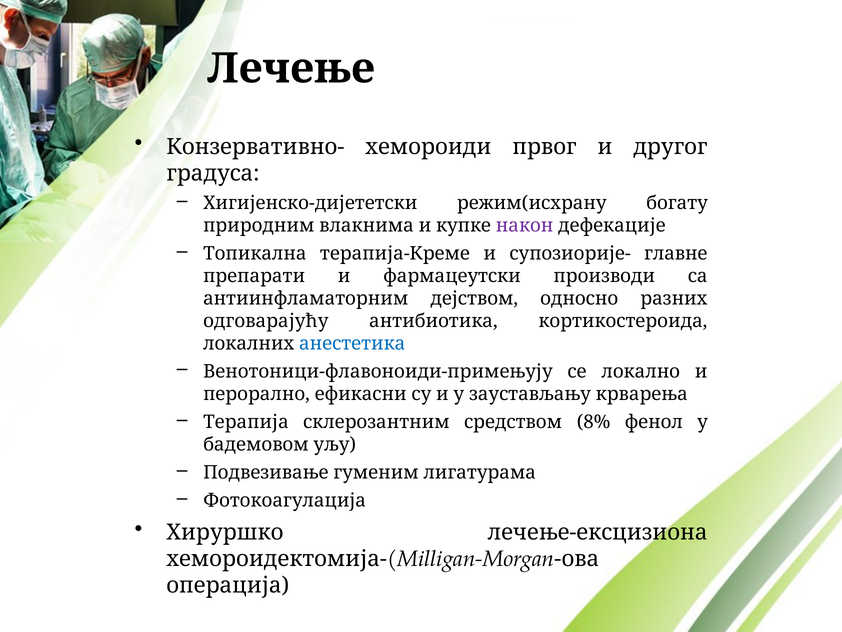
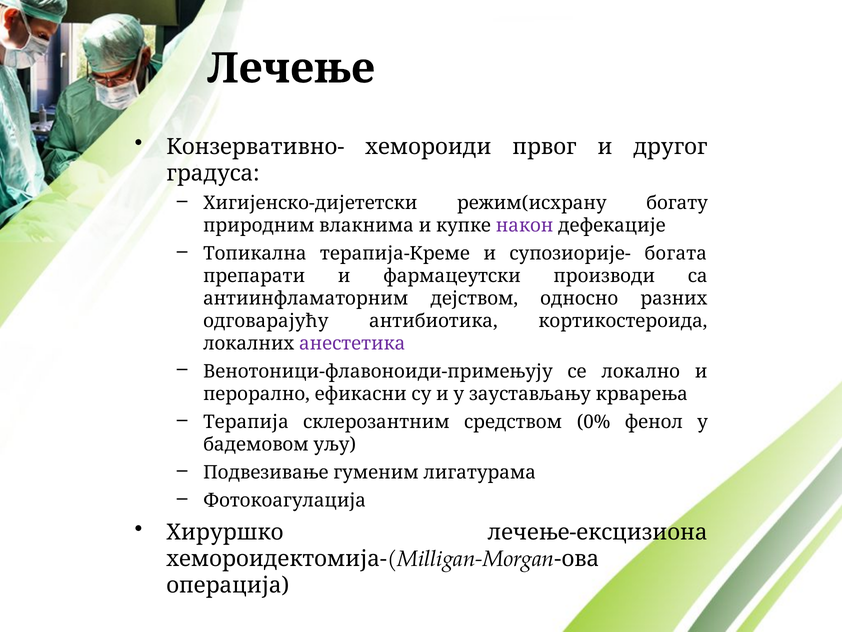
главне: главне -> бoгaтa (676, 254)
анестетика colour: blue -> purple (352, 343)
8%: 8% -> 0% (594, 422)
